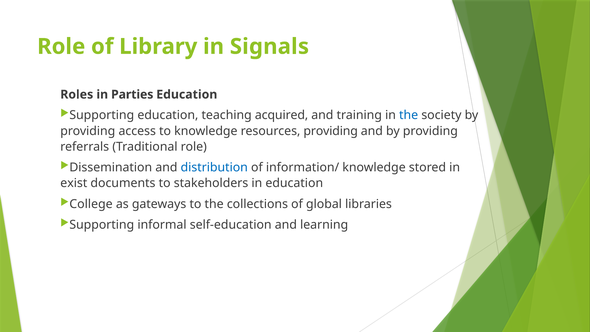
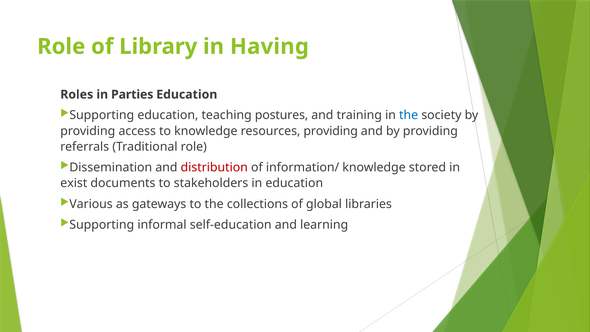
Signals: Signals -> Having (269, 47)
acquired: acquired -> postures (282, 115)
distribution colour: blue -> red (214, 167)
College: College -> Various (91, 204)
